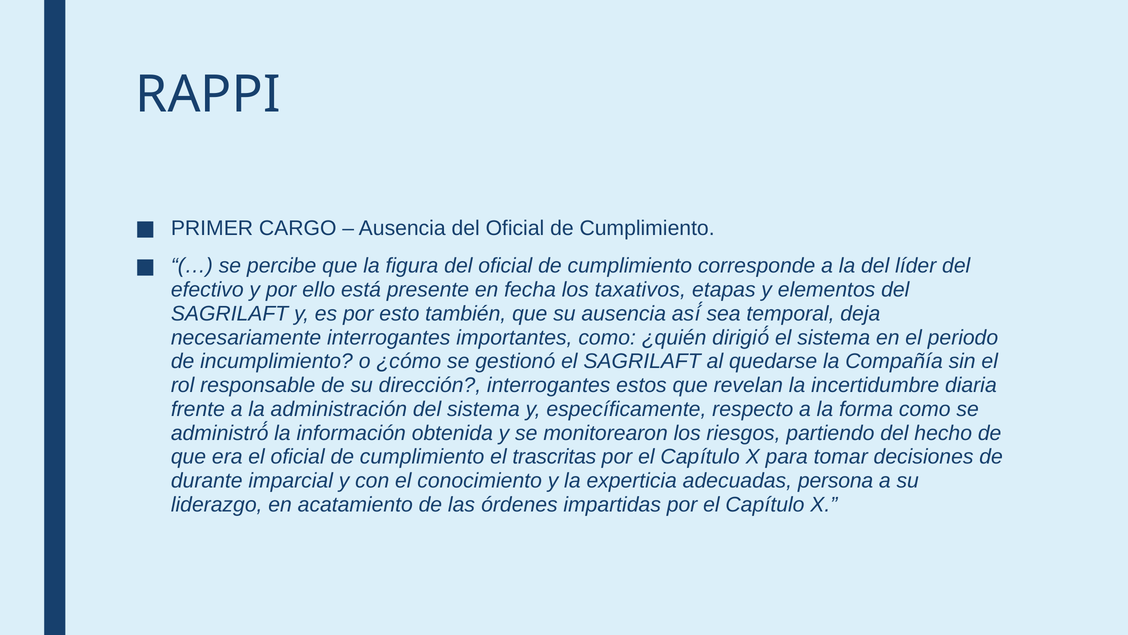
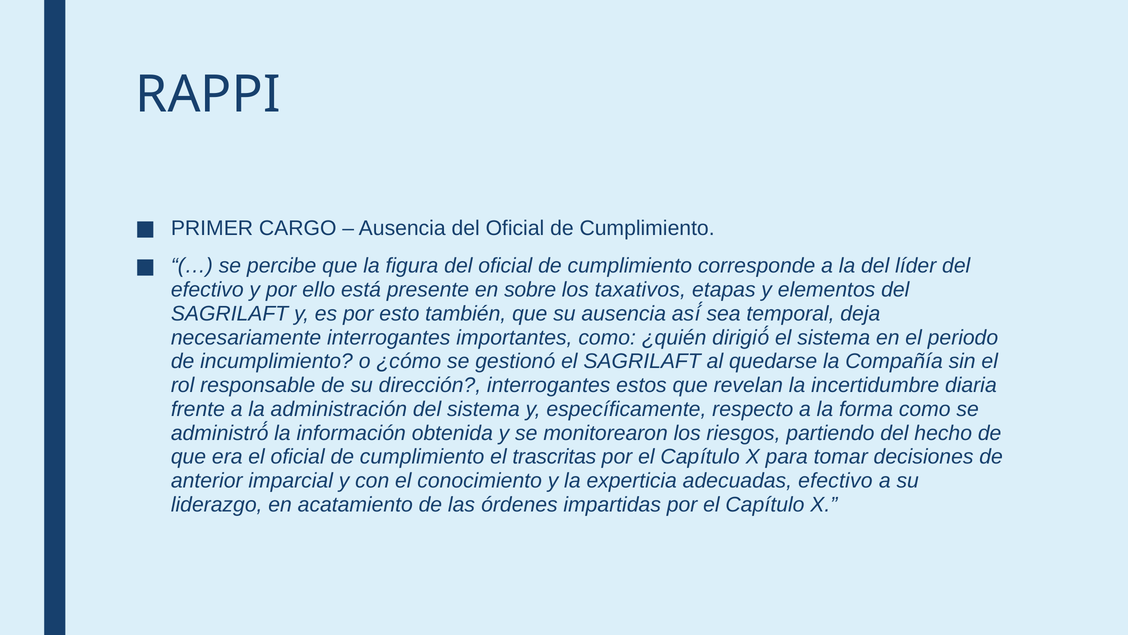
fecha: fecha -> sobre (530, 290)
durante: durante -> anterior (207, 480)
adecuadas persona: persona -> efectivo (835, 480)
